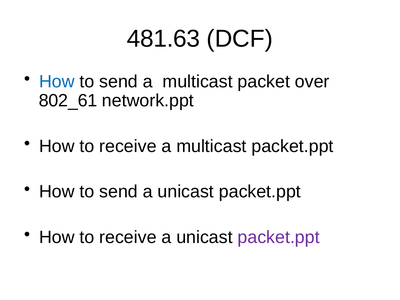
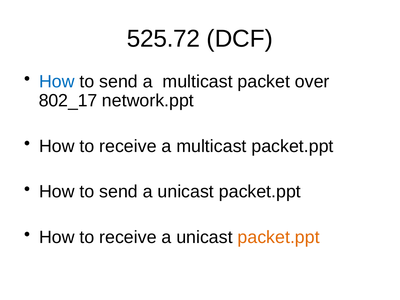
481.63: 481.63 -> 525.72 (163, 39)
802_61: 802_61 -> 802_17 (68, 101)
packet.ppt colour: purple -> orange (279, 237)
